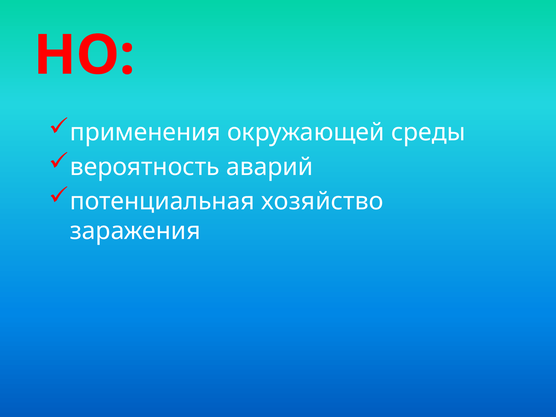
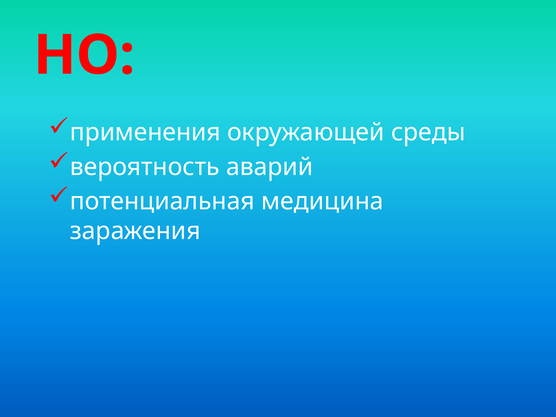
хозяйство: хозяйство -> медицина (322, 201)
